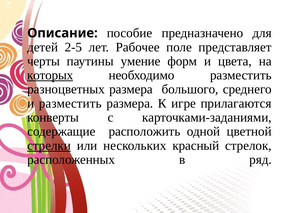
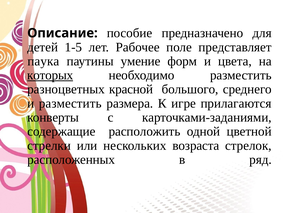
2-5: 2-5 -> 1-5 (73, 47)
черты: черты -> паука (43, 61)
разноцветных размера: размера -> красной (131, 89)
стрелки underline: present -> none (49, 146)
красный: красный -> возраста (196, 146)
